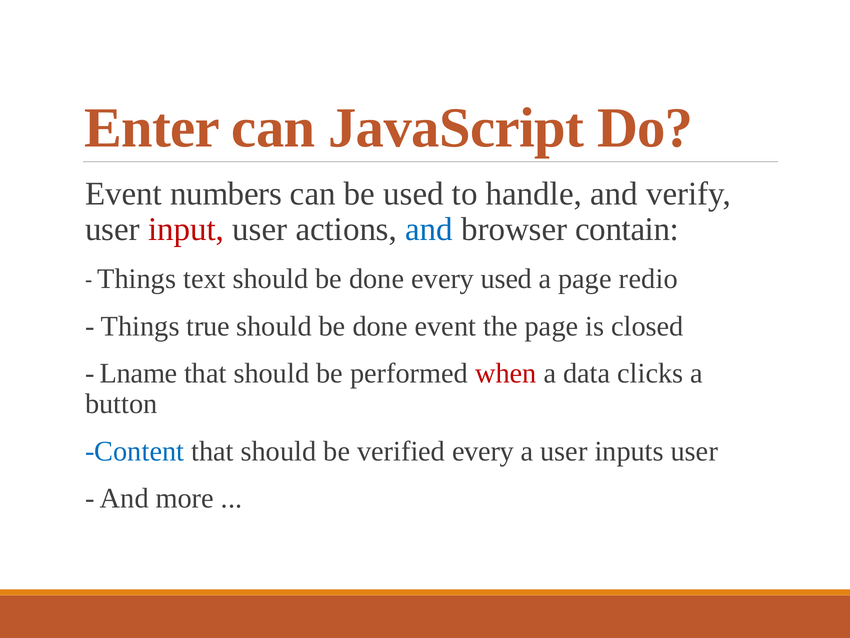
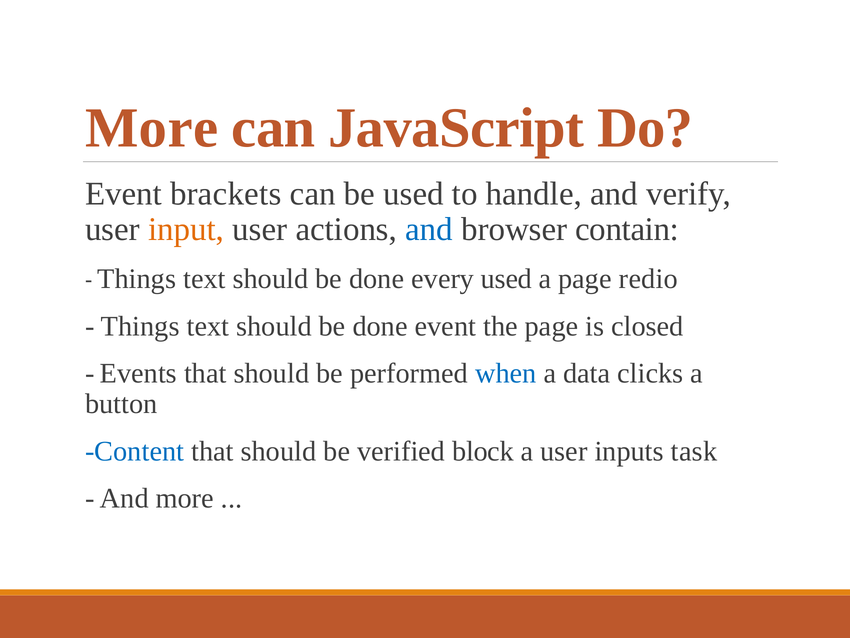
Enter: Enter -> More (152, 128)
numbers: numbers -> brackets (226, 193)
input colour: red -> orange (186, 229)
true: true -> text (208, 326)
Lname: Lname -> Events (138, 373)
when colour: red -> blue (506, 373)
verified every: every -> block (483, 451)
inputs user: user -> task (694, 451)
